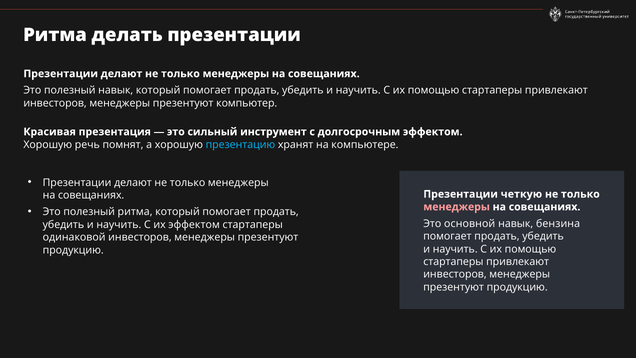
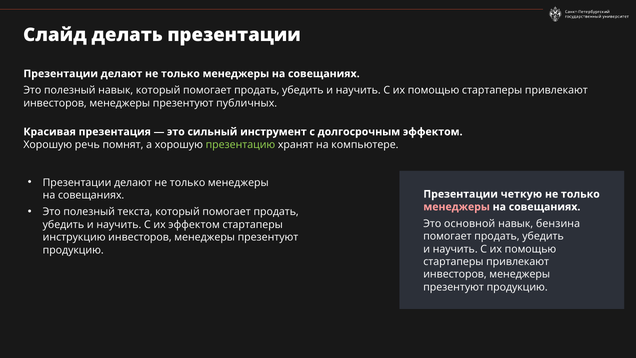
Ритма: Ритма -> Слайд (55, 35)
компьютер: компьютер -> публичных (247, 103)
презентацию colour: light blue -> light green (240, 144)
полезный ритма: ритма -> текста (135, 212)
одинаковой: одинаковой -> инструкцию (74, 237)
